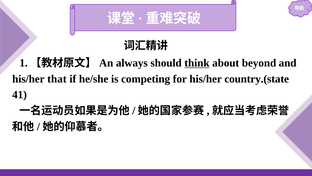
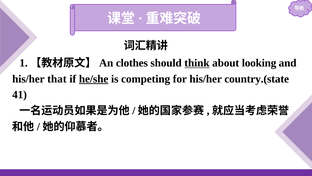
always: always -> clothes (132, 63)
beyond: beyond -> looking (259, 63)
he/she underline: none -> present (94, 79)
